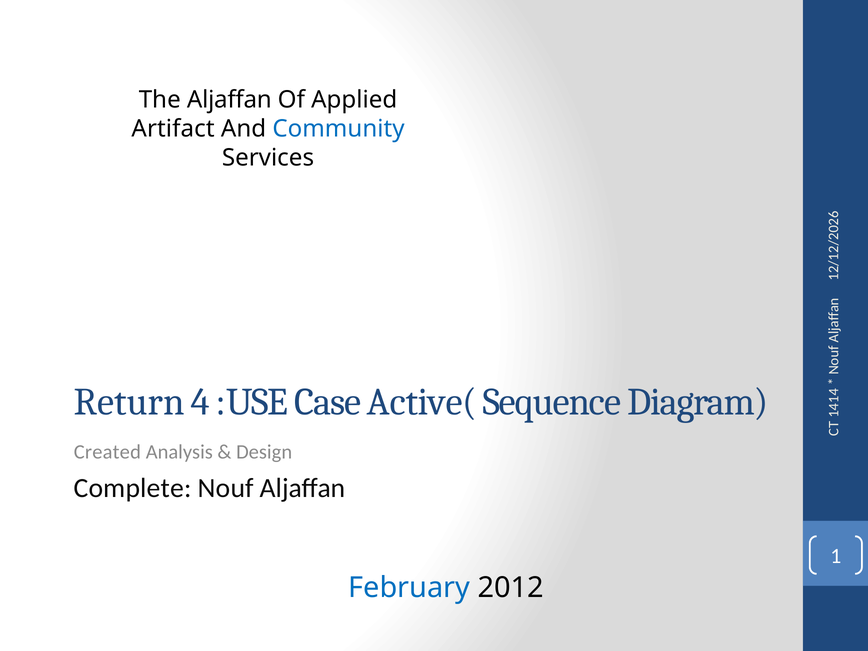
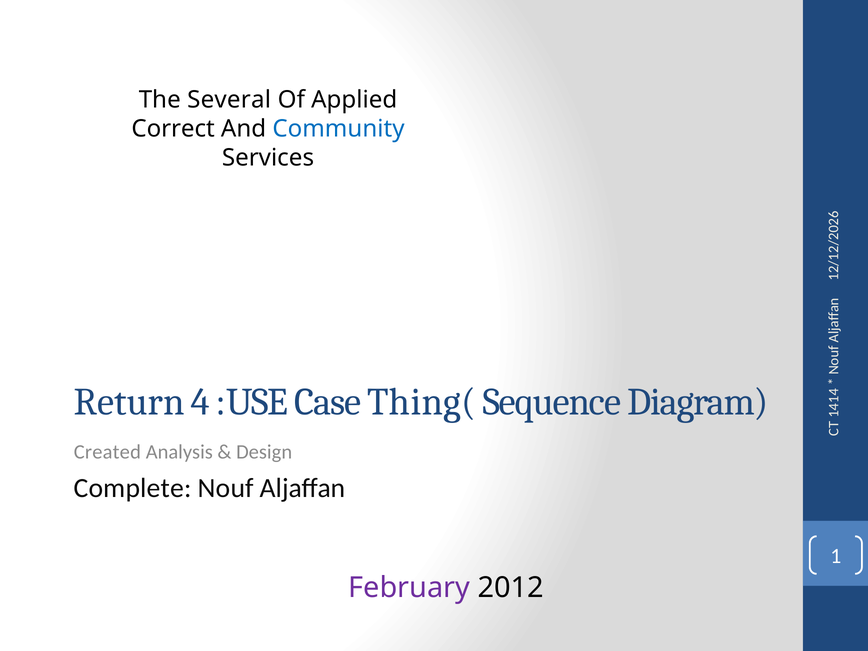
The Aljaffan: Aljaffan -> Several (229, 100)
Artifact: Artifact -> Correct (173, 129)
Active(: Active( -> Thing( (422, 402)
February colour: blue -> purple (409, 588)
